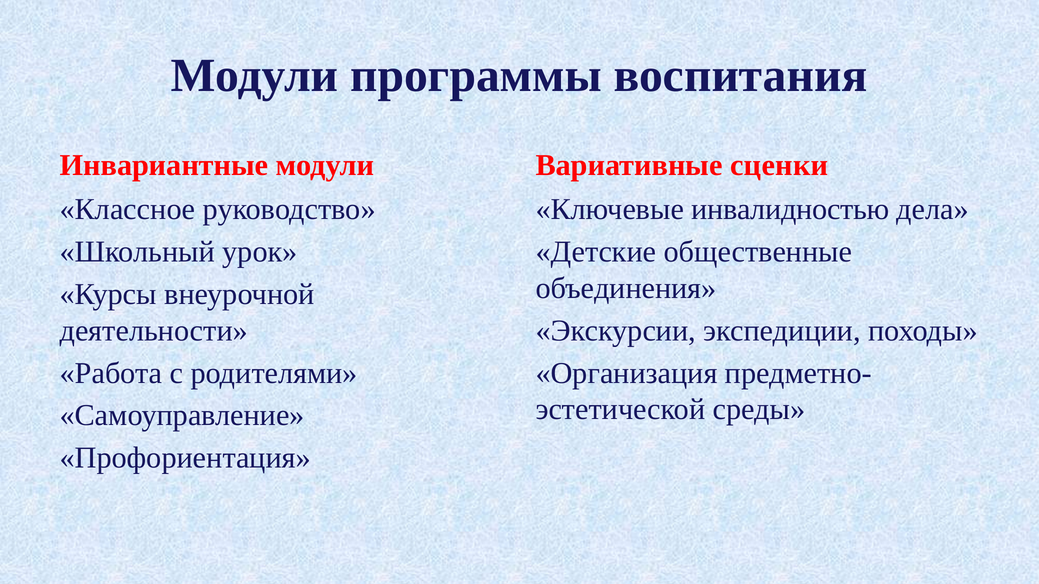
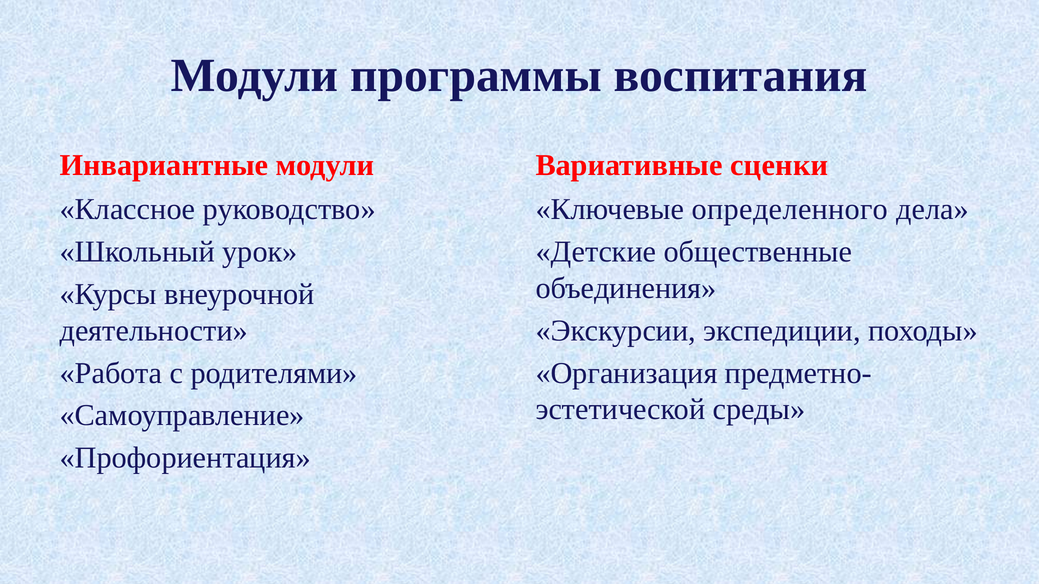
инвалидностью: инвалидностью -> определенного (790, 210)
